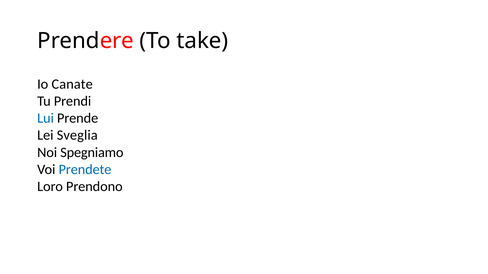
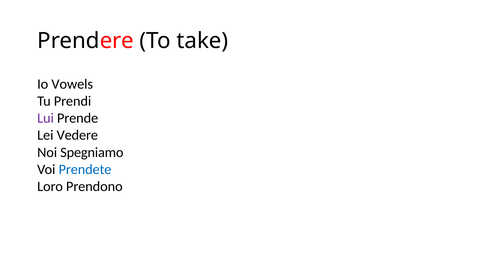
Canate: Canate -> Vowels (72, 84)
Lui colour: blue -> purple (46, 119)
Sveglia: Sveglia -> Vedere (77, 136)
